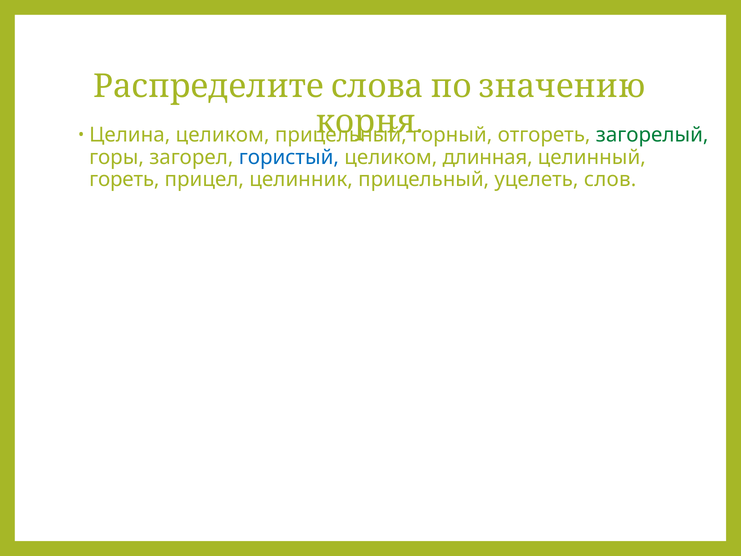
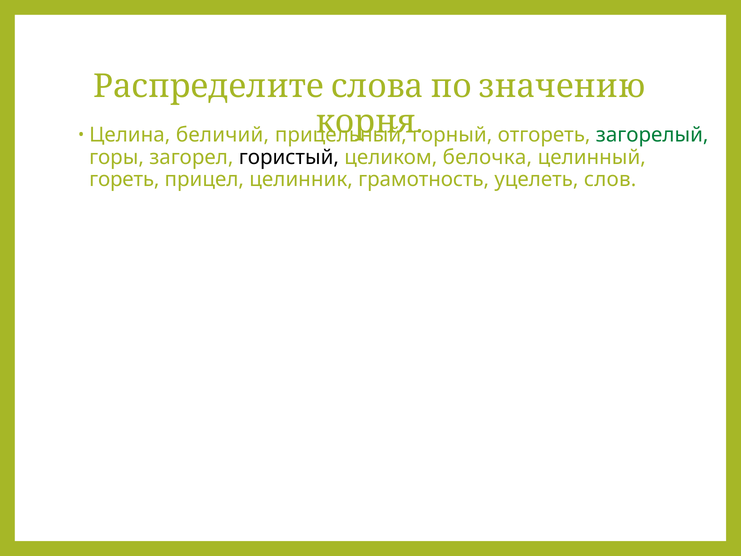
Целина целиком: целиком -> беличий (223, 135)
гористый colour: blue -> black (289, 157)
длинная: длинная -> белочка (487, 157)
целинник прицельный: прицельный -> грамотность (424, 179)
